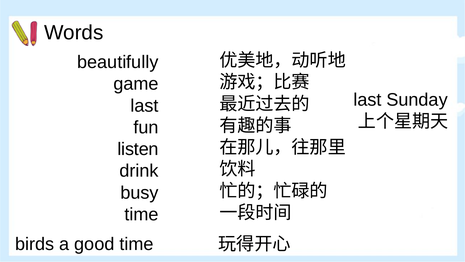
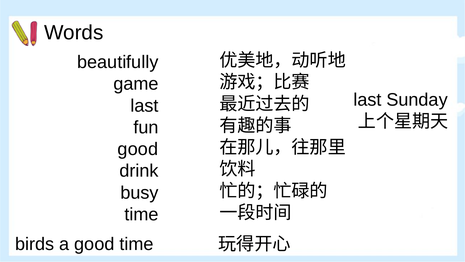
listen: listen -> good (138, 149)
